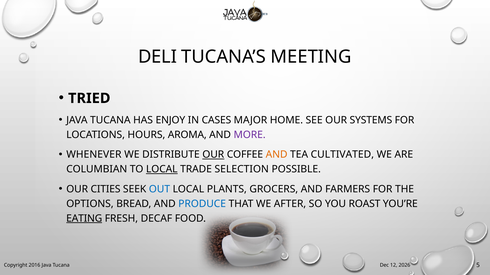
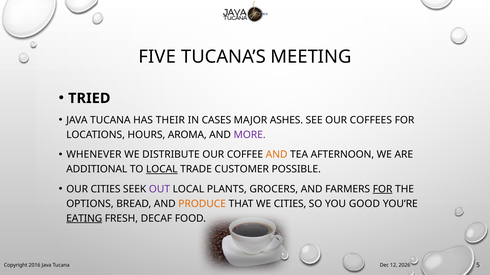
DELI: DELI -> FIVE (157, 57)
ENJOY: ENJOY -> THEIR (170, 120)
HOME: HOME -> ASHES (286, 120)
SYSTEMS: SYSTEMS -> COFFEES (371, 120)
OUR underline: present -> none (213, 155)
CULTIVATED: CULTIVATED -> AFTERNOON (342, 155)
COLUMBIAN: COLUMBIAN -> ADDITIONAL (97, 170)
SELECTION: SELECTION -> CUSTOMER (242, 170)
OUT colour: blue -> purple (159, 189)
FOR underline: none -> present (383, 189)
PRODUCE colour: blue -> orange (202, 204)
WE AFTER: AFTER -> CITIES (290, 204)
ROAST: ROAST -> GOOD (364, 204)
